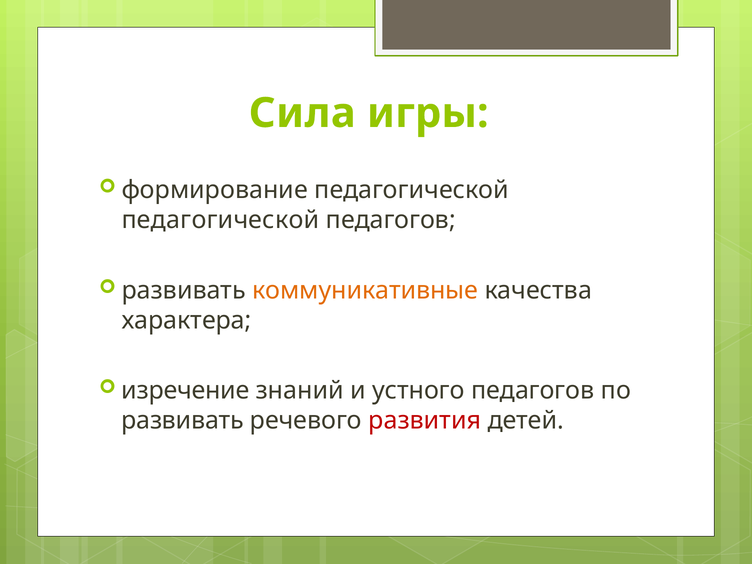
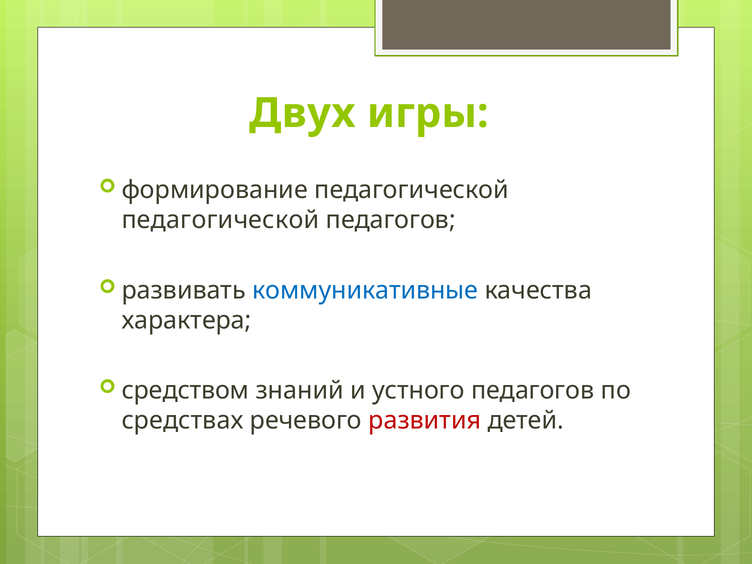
Сила: Сила -> Двух (302, 113)
коммуникативные colour: orange -> blue (365, 290)
изречение: изречение -> средством (185, 391)
развивать: развивать -> средствах (182, 421)
